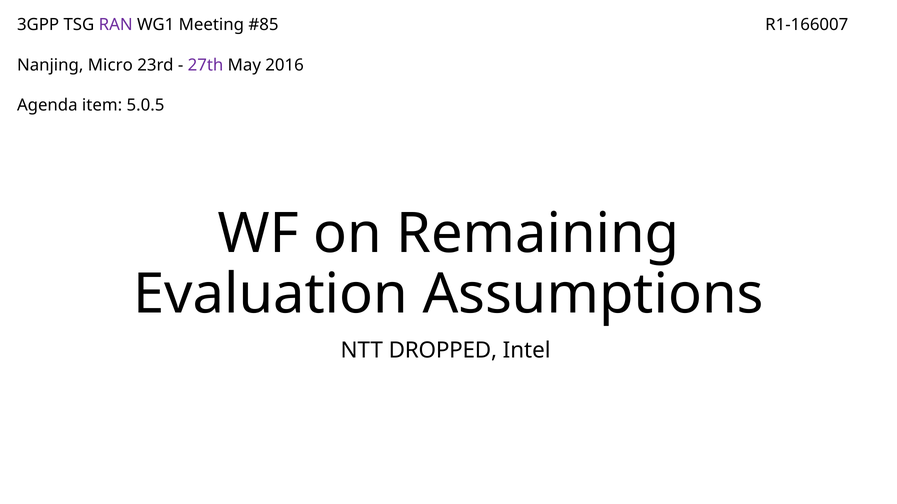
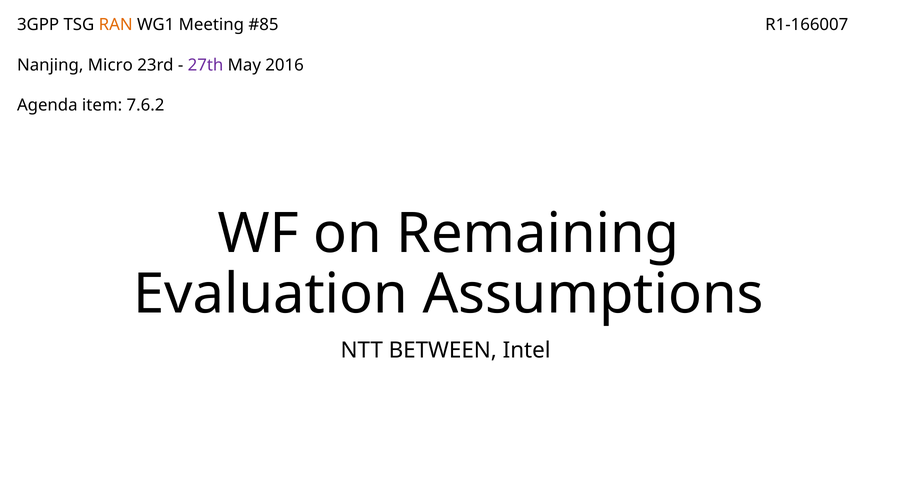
RAN colour: purple -> orange (116, 25)
5.0.5: 5.0.5 -> 7.6.2 (145, 105)
DROPPED: DROPPED -> BETWEEN (443, 351)
